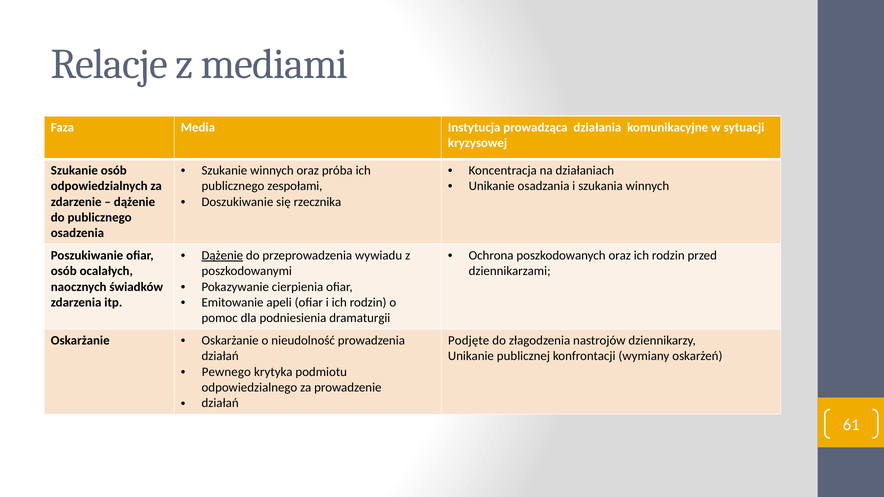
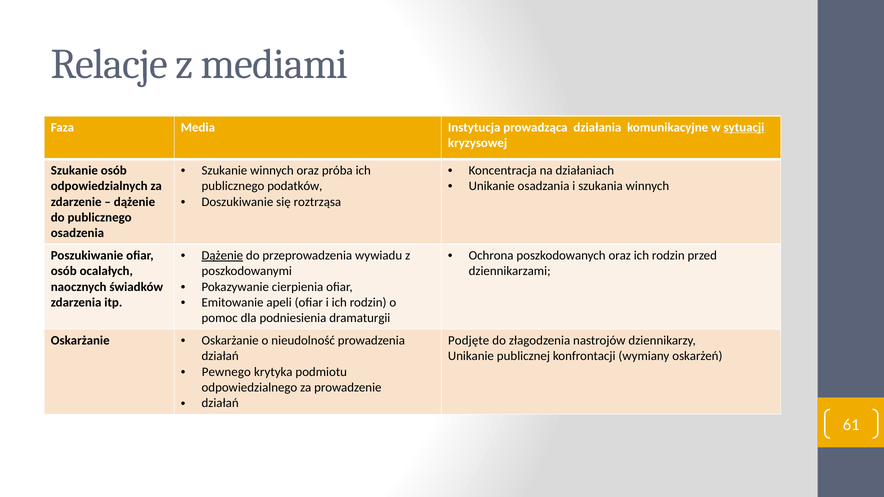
sytuacji underline: none -> present (744, 127)
zespołami: zespołami -> podatków (295, 186)
rzecznika: rzecznika -> roztrząsa (317, 202)
